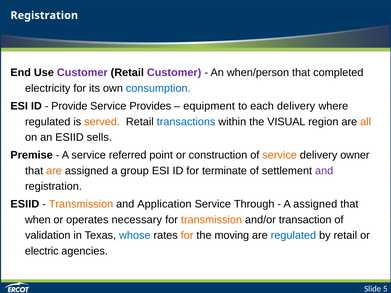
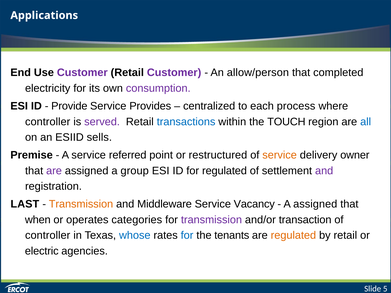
Registration: Registration -> Applications (44, 15)
when/person: when/person -> allow/person (258, 73)
consumption colour: blue -> purple (158, 88)
equipment: equipment -> centralized (209, 106)
each delivery: delivery -> process (296, 106)
regulated: regulated -> controller (48, 122)
served colour: orange -> purple (102, 122)
VISUAL: VISUAL -> TOUCH (286, 122)
all colour: orange -> blue (366, 122)
construction: construction -> restructured (218, 155)
are colour: orange -> purple (54, 171)
for terminate: terminate -> regulated (224, 171)
ESIID: ESIID -> LAST (25, 204)
Application: Application -> Middleware (165, 204)
Through: Through -> Vacancy (254, 204)
necessary: necessary -> categories (137, 220)
transmission colour: orange -> purple (211, 220)
validation: validation -> controller (48, 236)
for colour: orange -> blue (187, 236)
moving: moving -> tenants (232, 236)
regulated colour: blue -> orange (293, 236)
